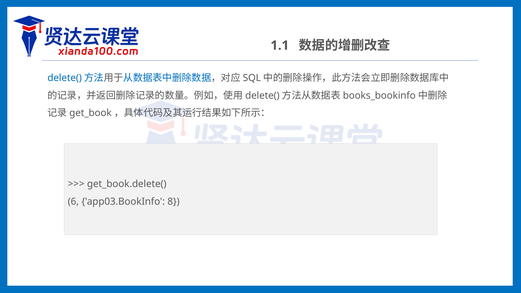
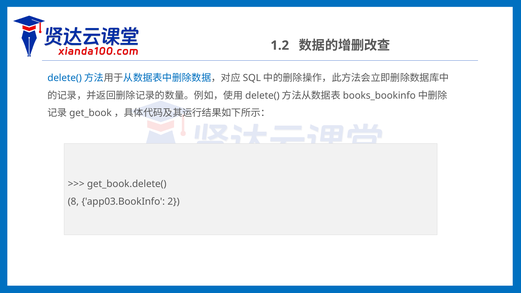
1.1: 1.1 -> 1.2 (280, 45)
6: 6 -> 8 (73, 202)
8: 8 -> 2 (174, 202)
